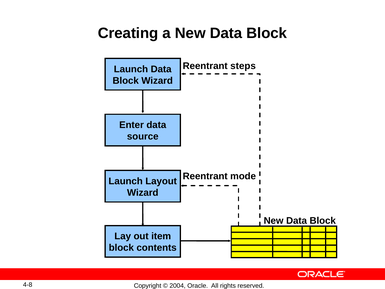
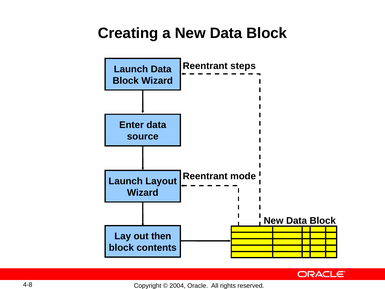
item: item -> then (161, 236)
